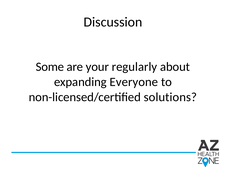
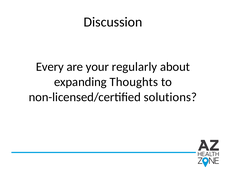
Some: Some -> Every (50, 67)
Everyone: Everyone -> Thoughts (134, 82)
